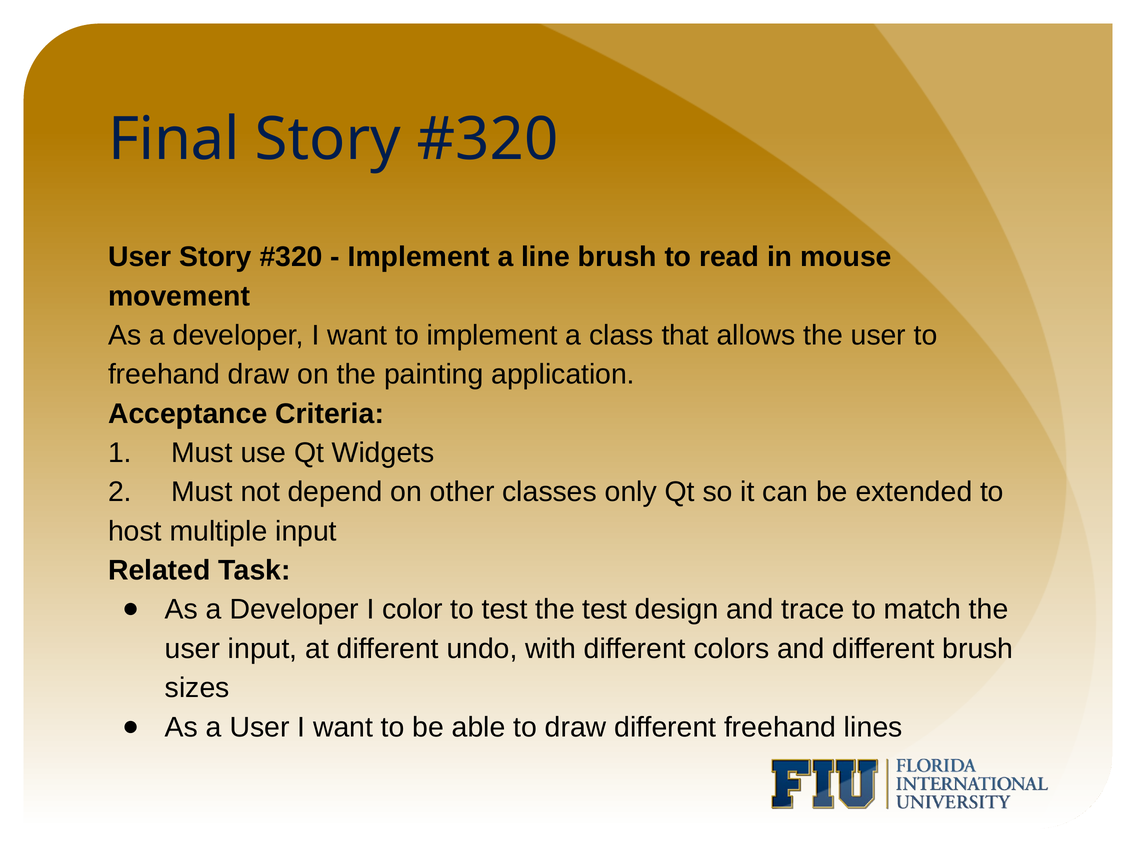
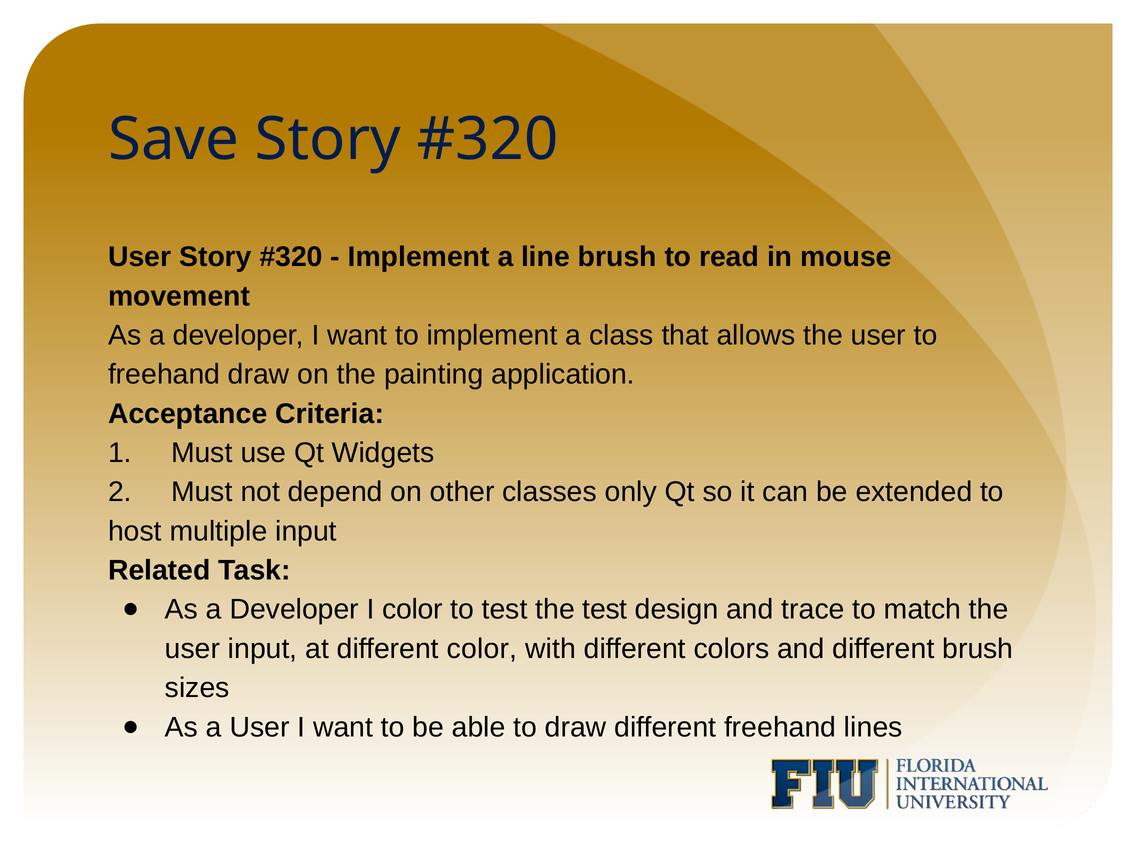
Final: Final -> Save (174, 140)
different undo: undo -> color (482, 649)
